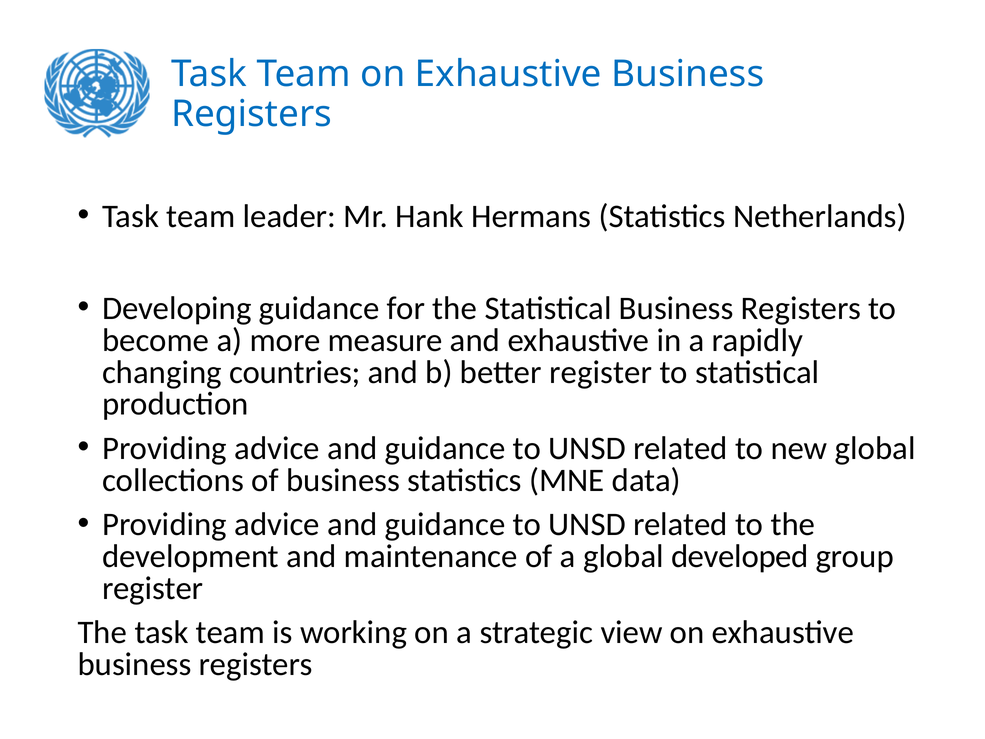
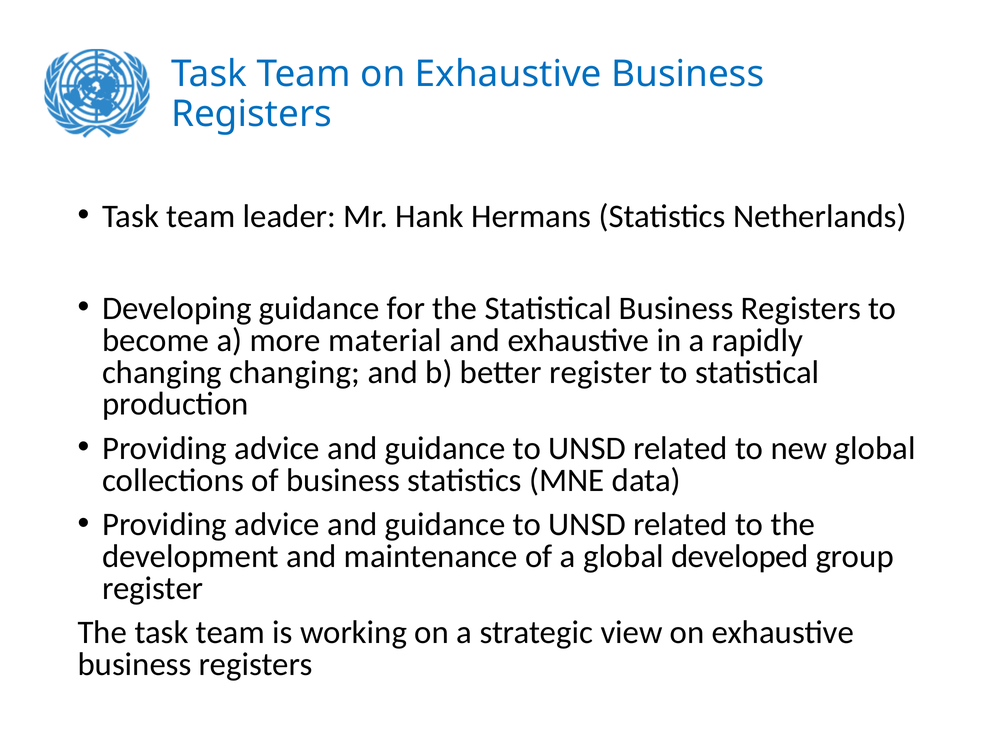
measure: measure -> material (385, 340)
changing countries: countries -> changing (295, 372)
